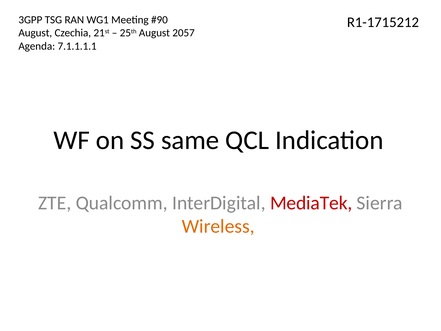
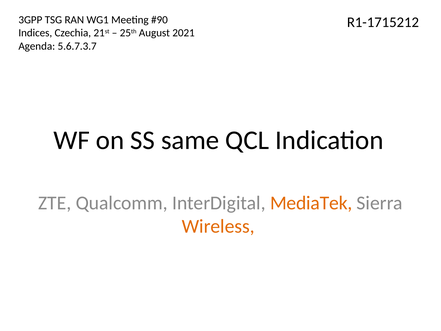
August: August -> Indices (35, 33)
2057: 2057 -> 2021 (184, 33)
7.1.1.1.1: 7.1.1.1.1 -> 5.6.7.3.7 (77, 46)
MediaTek colour: red -> orange (311, 203)
